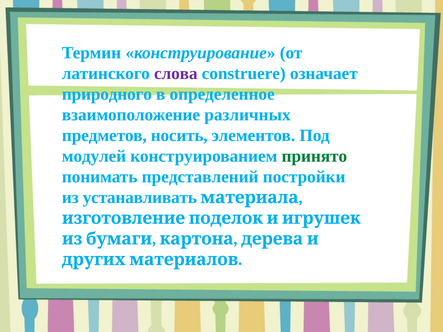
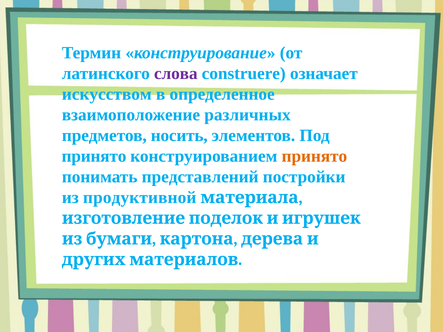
природного: природного -> искусством (107, 94)
модулей: модулей -> принято (94, 156)
принято colour: green -> orange (314, 156)
устанавливать: устанавливать -> продуктивной (140, 198)
